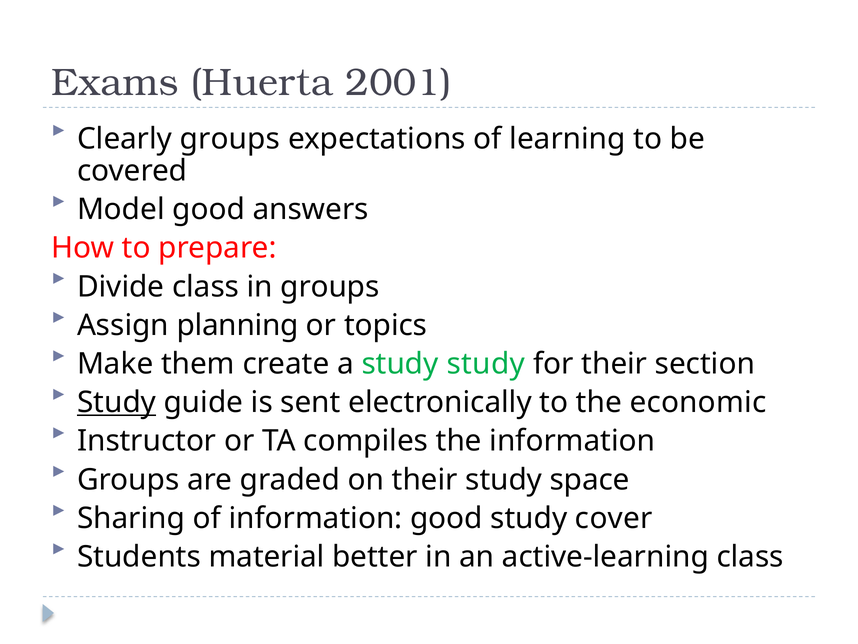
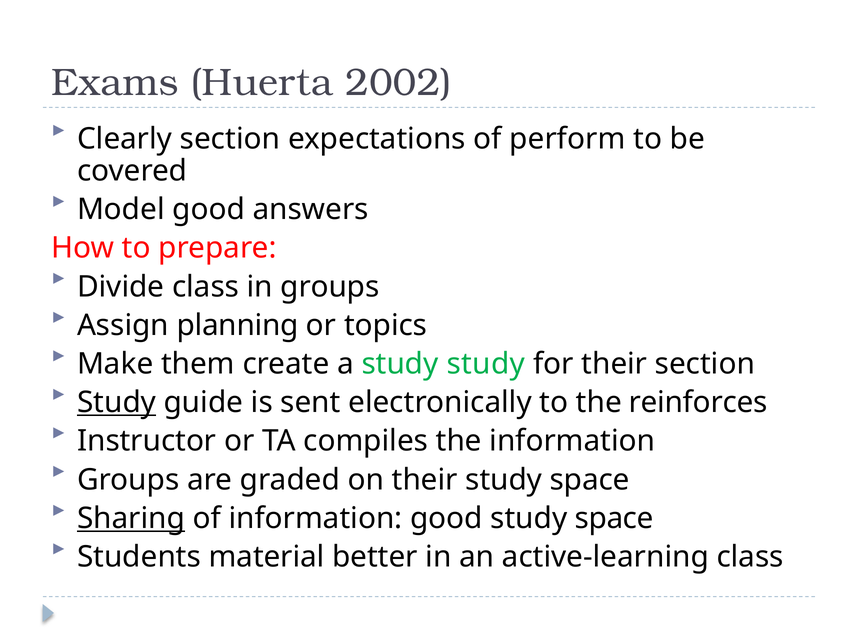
2001: 2001 -> 2002 (399, 83)
Clearly groups: groups -> section (230, 139)
learning: learning -> perform (567, 139)
economic: economic -> reinforces (698, 402)
Sharing underline: none -> present (131, 518)
good study cover: cover -> space (614, 518)
